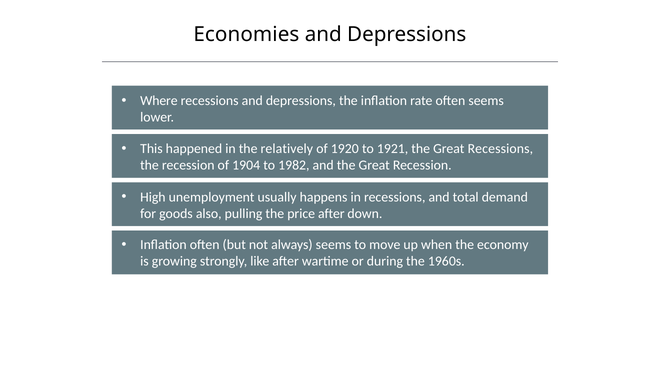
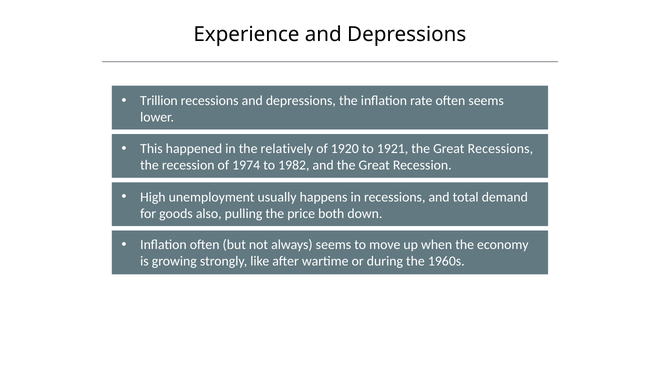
Economies: Economies -> Experience (246, 35)
Where: Where -> Trillion (159, 101)
1904: 1904 -> 1974 (246, 165)
price after: after -> both (331, 213)
